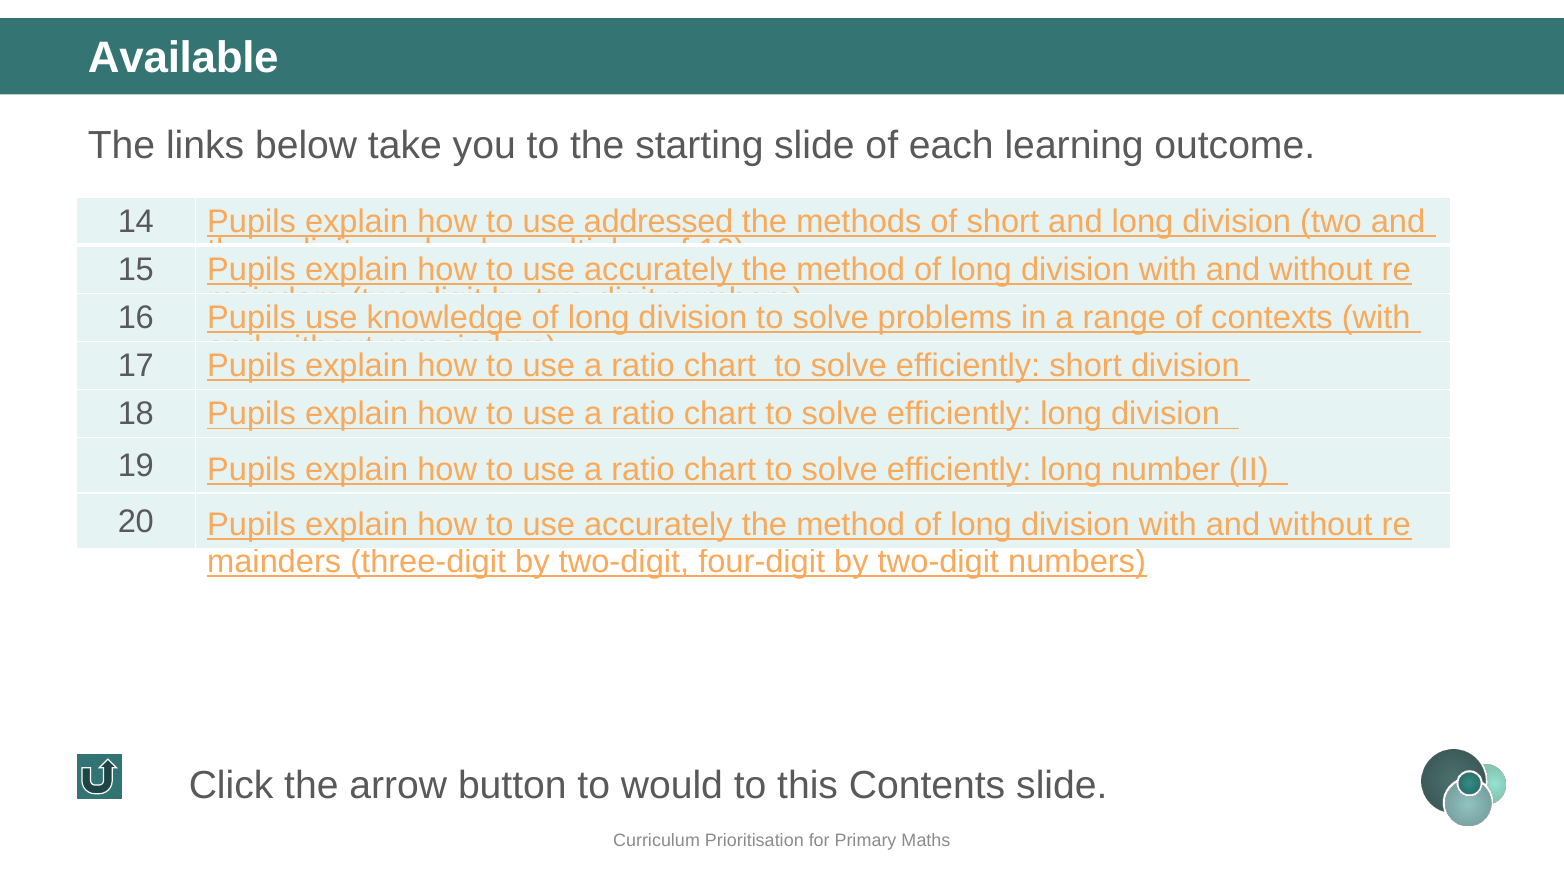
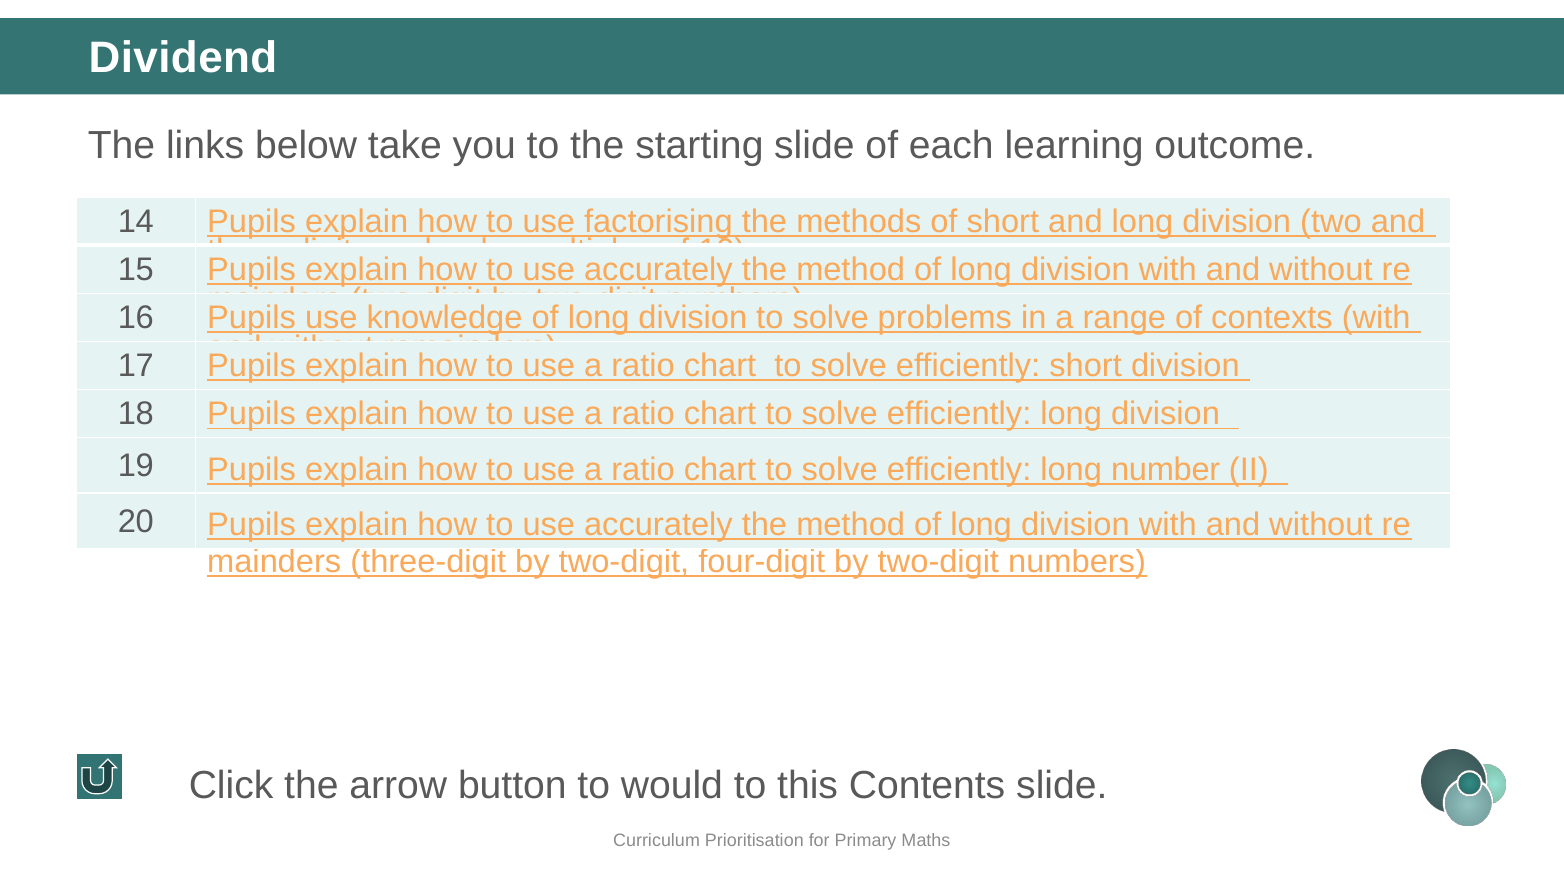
Available: Available -> Dividend (183, 58)
addressed: addressed -> factorising (658, 222)
